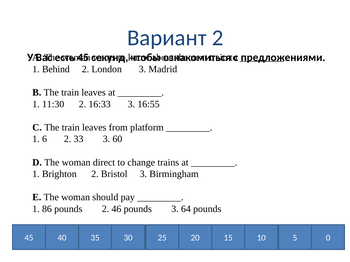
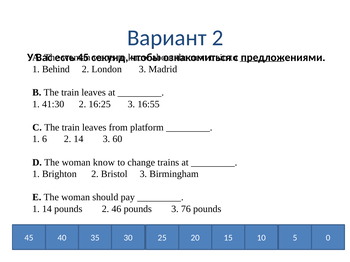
11:30: 11:30 -> 41:30 (53, 104)
16:33: 16:33 -> 16:25 (100, 104)
2 33: 33 -> 14 (78, 139)
woman direct: direct -> know (104, 163)
1 86: 86 -> 14 (47, 209)
64: 64 -> 76 (186, 209)
